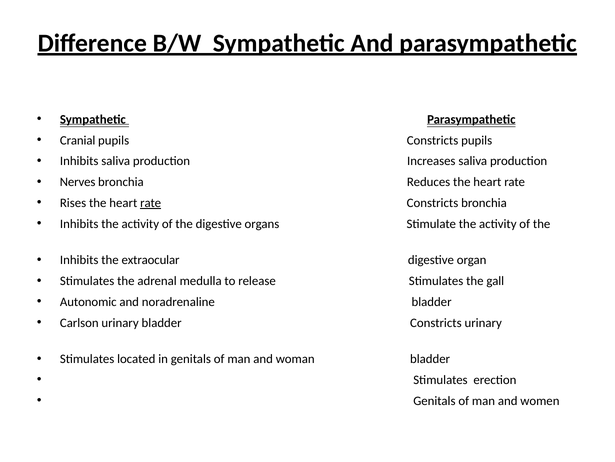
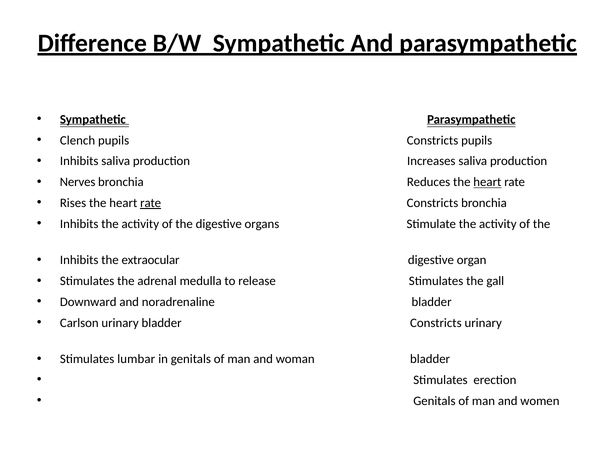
Cranial: Cranial -> Clench (78, 140)
heart underline: none -> present (487, 182)
Autonomic: Autonomic -> Downward (88, 301)
located: located -> lumbar (136, 359)
